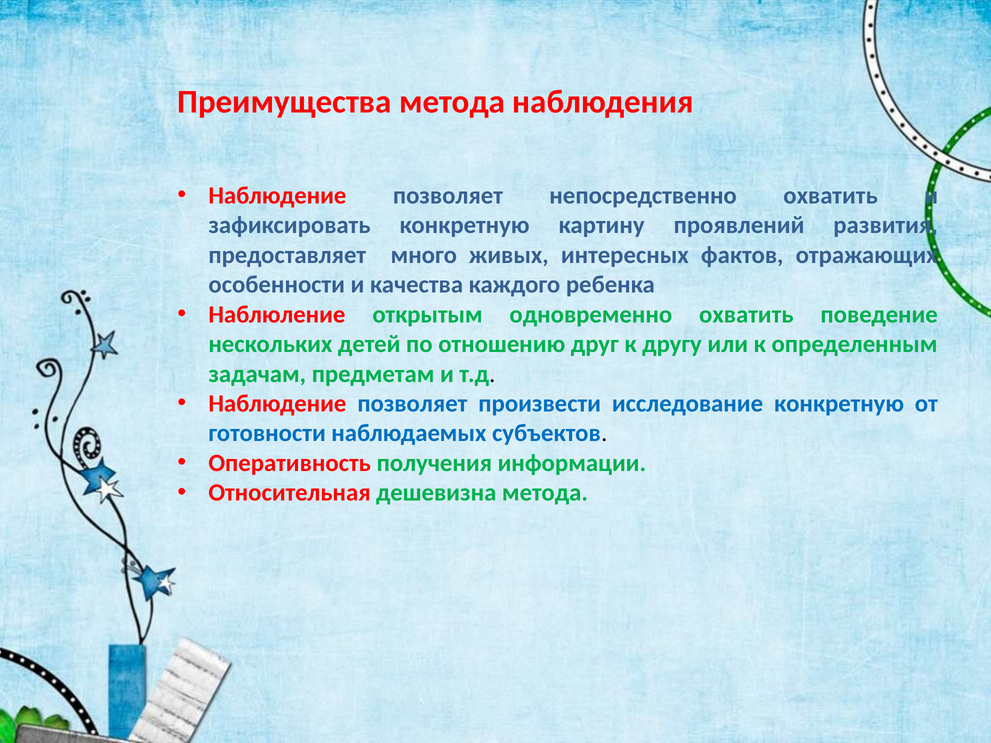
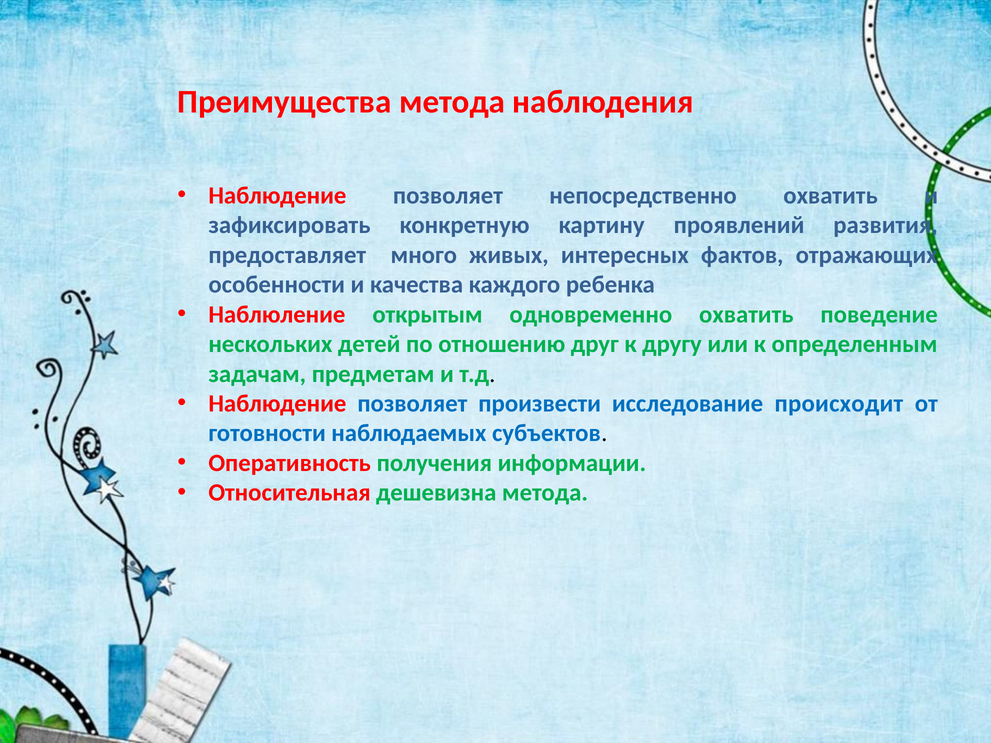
исследование конкретную: конкретную -> происходит (839, 404)
